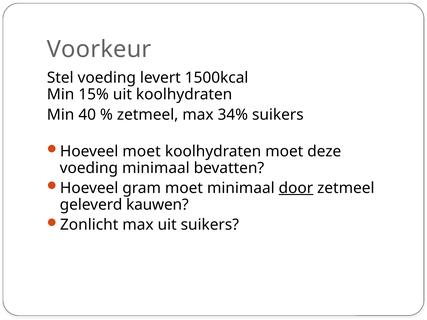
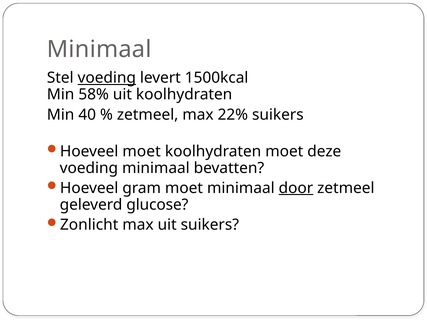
Voorkeur: Voorkeur -> Minimaal (99, 49)
voeding underline: none -> present (107, 78)
15%: 15% -> 58% (94, 95)
34%: 34% -> 22% (233, 115)
kauwen: kauwen -> glucose (157, 205)
